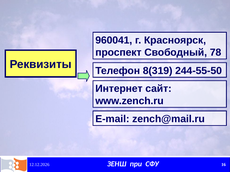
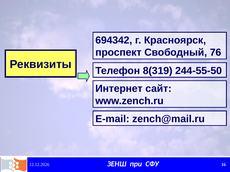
960041: 960041 -> 694342 (114, 40)
78: 78 -> 76 (216, 53)
